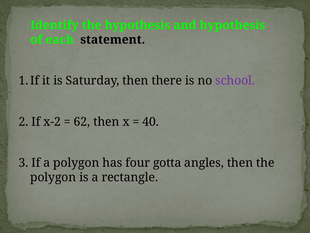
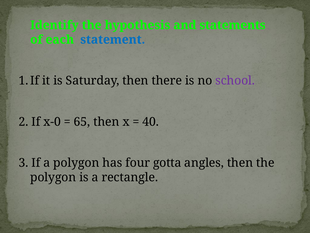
and hypothesis: hypothesis -> statements (232, 25)
statement colour: black -> blue (113, 40)
x-2: x-2 -> x-0 (52, 122)
62: 62 -> 65 (82, 122)
